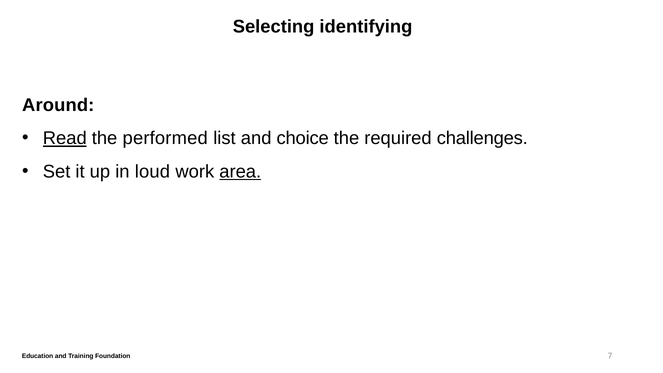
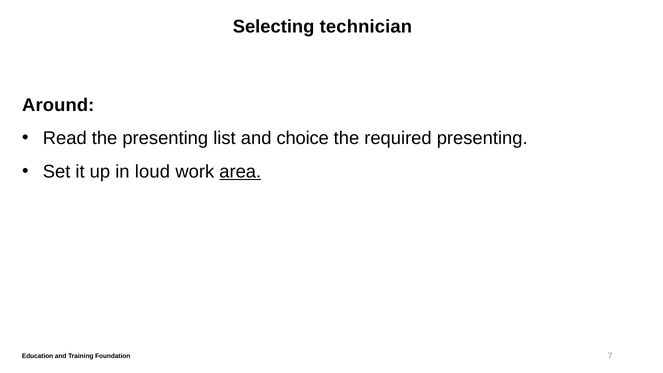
identifying: identifying -> technician (366, 27)
Read underline: present -> none (65, 138)
the performed: performed -> presenting (165, 138)
required challenges: challenges -> presenting (482, 138)
